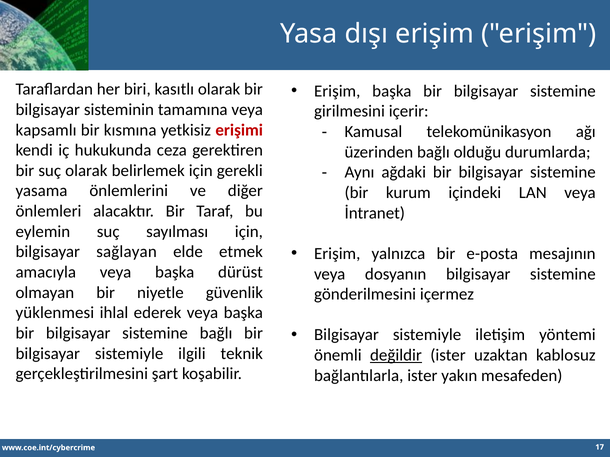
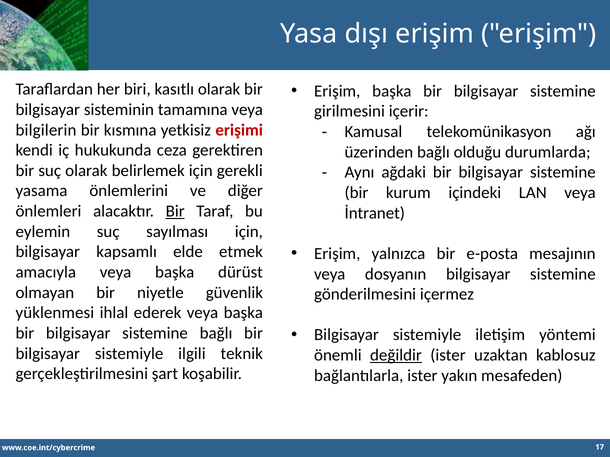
kapsamlı: kapsamlı -> bilgilerin (46, 130)
Bir underline: none -> present (175, 211)
sağlayan: sağlayan -> kapsamlı (127, 252)
